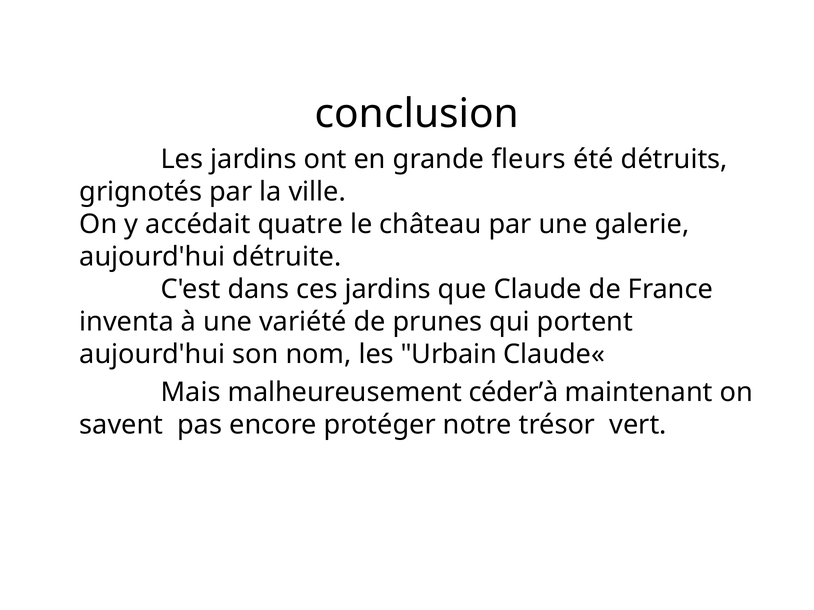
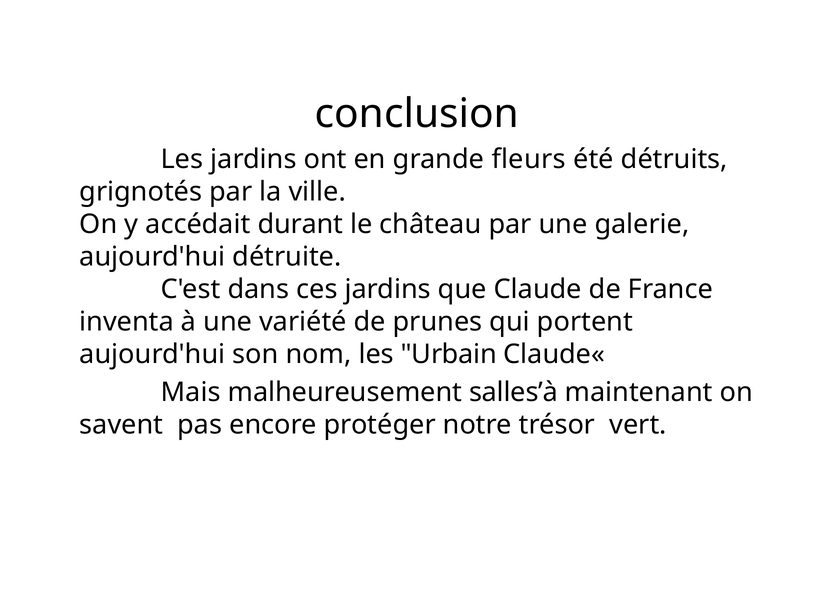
quatre: quatre -> durant (300, 224)
céder’à: céder’à -> salles’à (514, 393)
